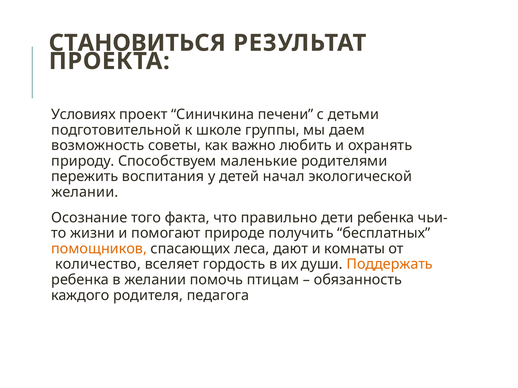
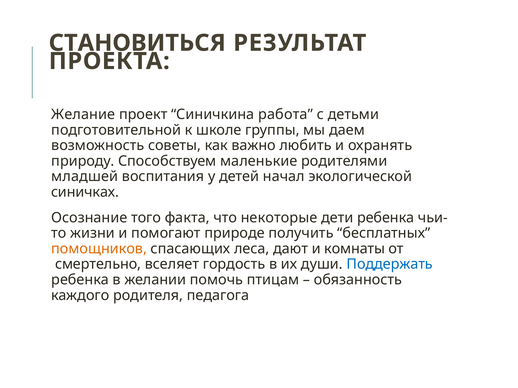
Условиях: Условиях -> Желание (83, 115)
печени: печени -> работа (286, 115)
пережить: пережить -> младшей (85, 177)
желании: желании -> синичках (85, 192)
правильно: правильно -> некоторые (279, 218)
количество: количество -> смертельно (98, 265)
Поддержать colour: orange -> blue (390, 265)
